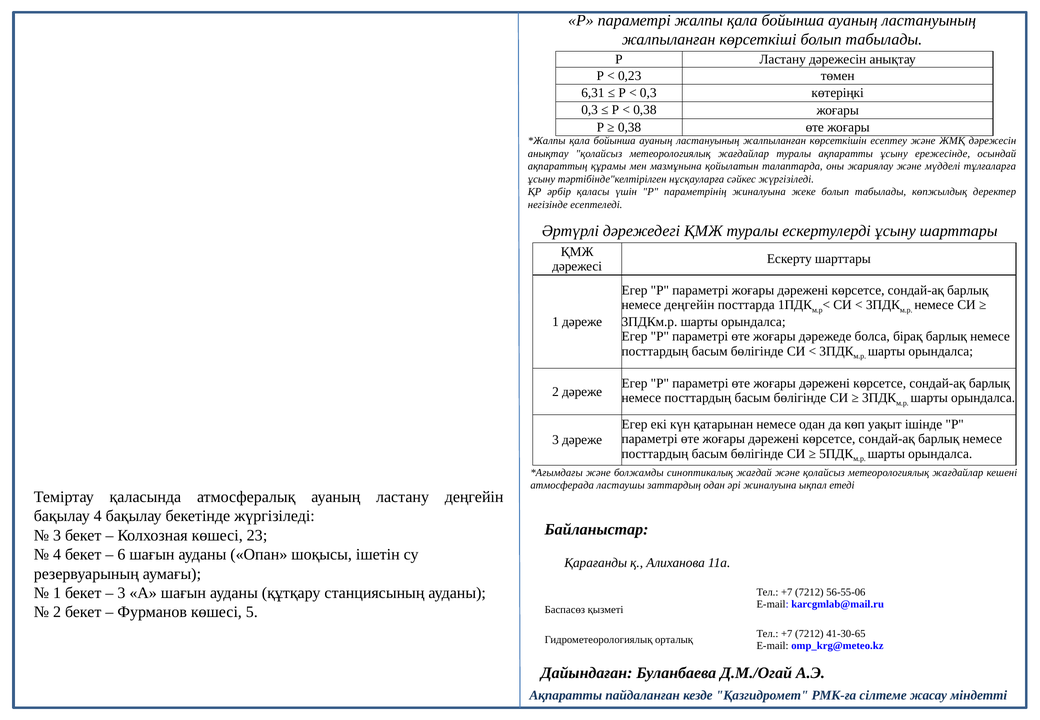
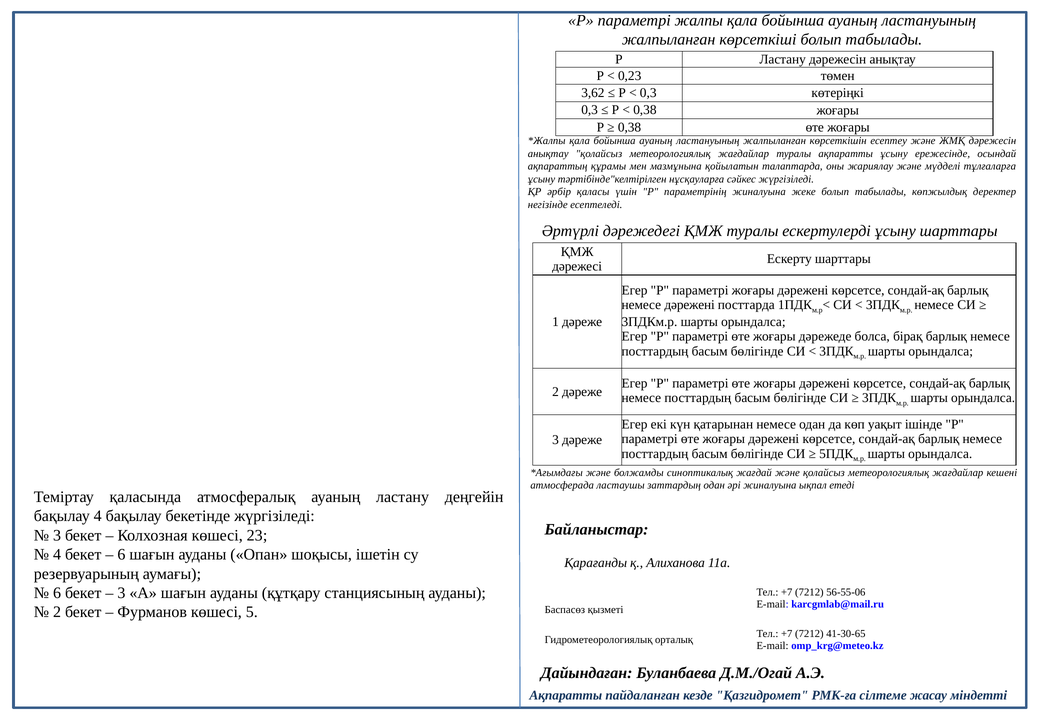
6,31: 6,31 -> 3,62 (593, 93)
немесе деңгейін: деңгейін -> дәрежені (690, 305)
1: 1 -> 6 (57, 593)
